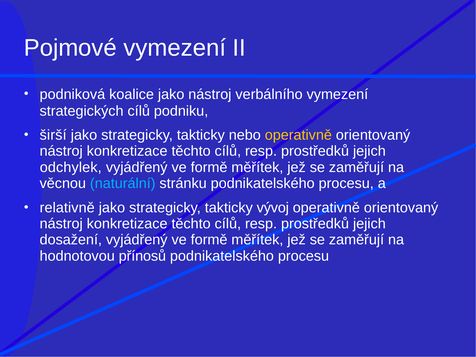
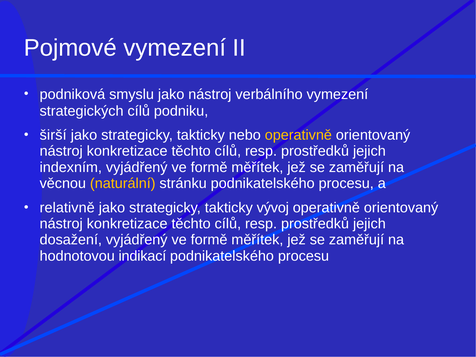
koalice: koalice -> smyslu (132, 94)
odchylek: odchylek -> indexním (71, 167)
naturální colour: light blue -> yellow (123, 183)
přínosů: přínosů -> indikací (142, 256)
